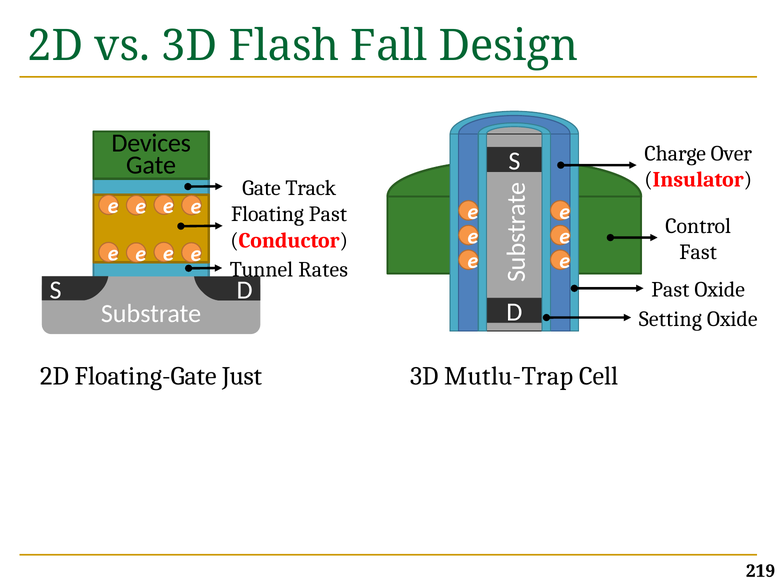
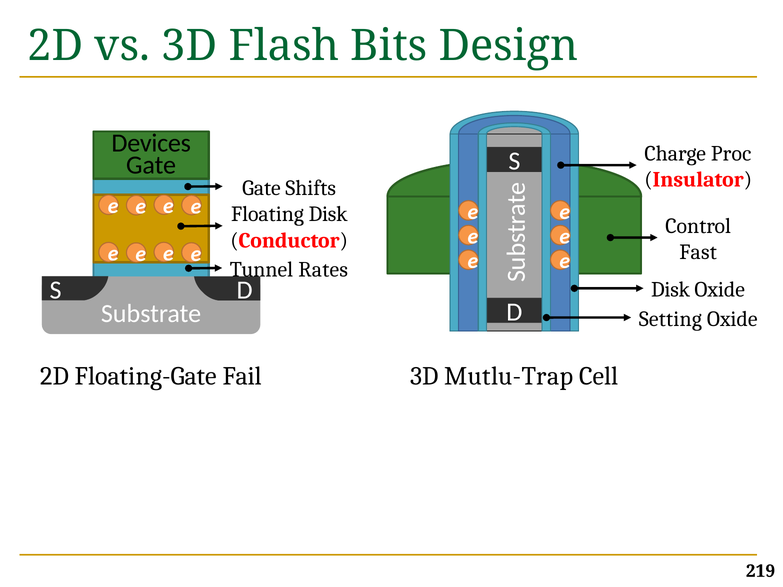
Fall: Fall -> Bits (389, 46)
Over: Over -> Proc (731, 154)
Track: Track -> Shifts (311, 188)
Floating Past: Past -> Disk (328, 214)
Past: Past -> Disk (671, 290)
Just: Just -> Fail (242, 376)
